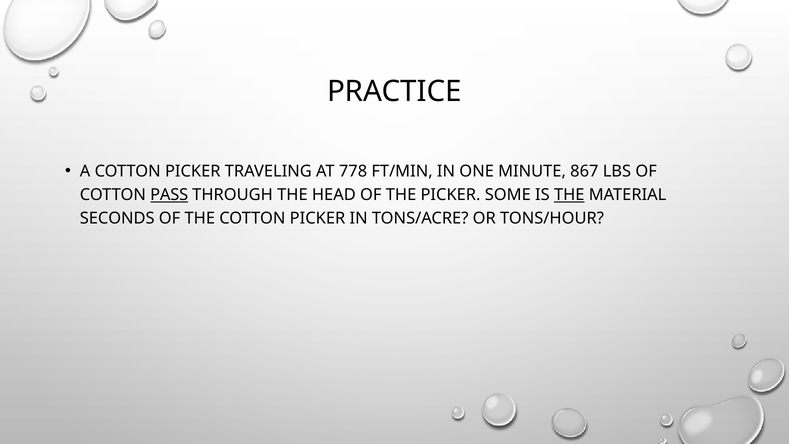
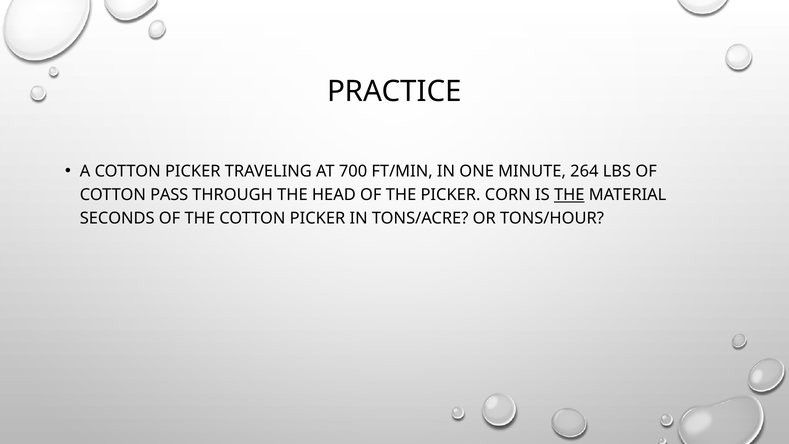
778: 778 -> 700 (353, 171)
867: 867 -> 264 (584, 171)
PASS underline: present -> none (169, 195)
SOME: SOME -> CORN (508, 195)
